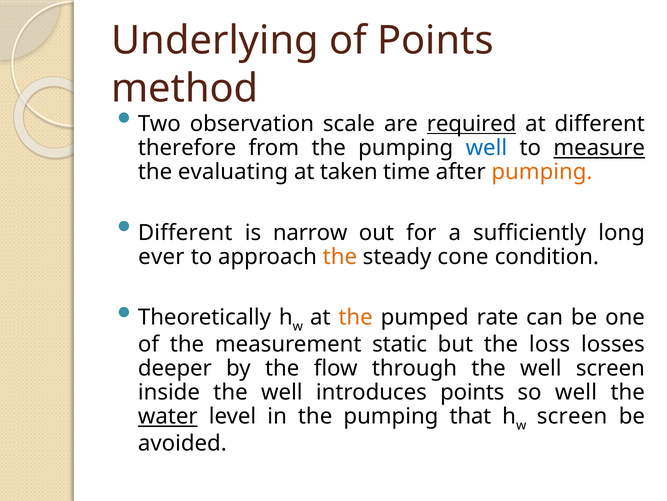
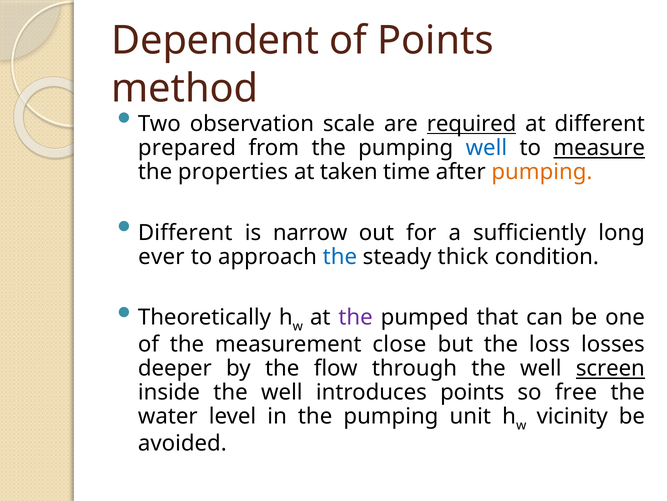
Underlying: Underlying -> Dependent (215, 41)
therefore: therefore -> prepared (187, 148)
evaluating: evaluating -> properties (233, 172)
the colour: orange -> blue (340, 256)
cone: cone -> thick (463, 256)
the colour: orange -> purple (356, 317)
rate: rate -> that (498, 317)
static: static -> close (399, 344)
screen underline: none -> present (610, 368)
so well: well -> free (576, 392)
water underline: present -> none (168, 416)
that: that -> unit (470, 416)
screen: screen -> vicinity (572, 416)
